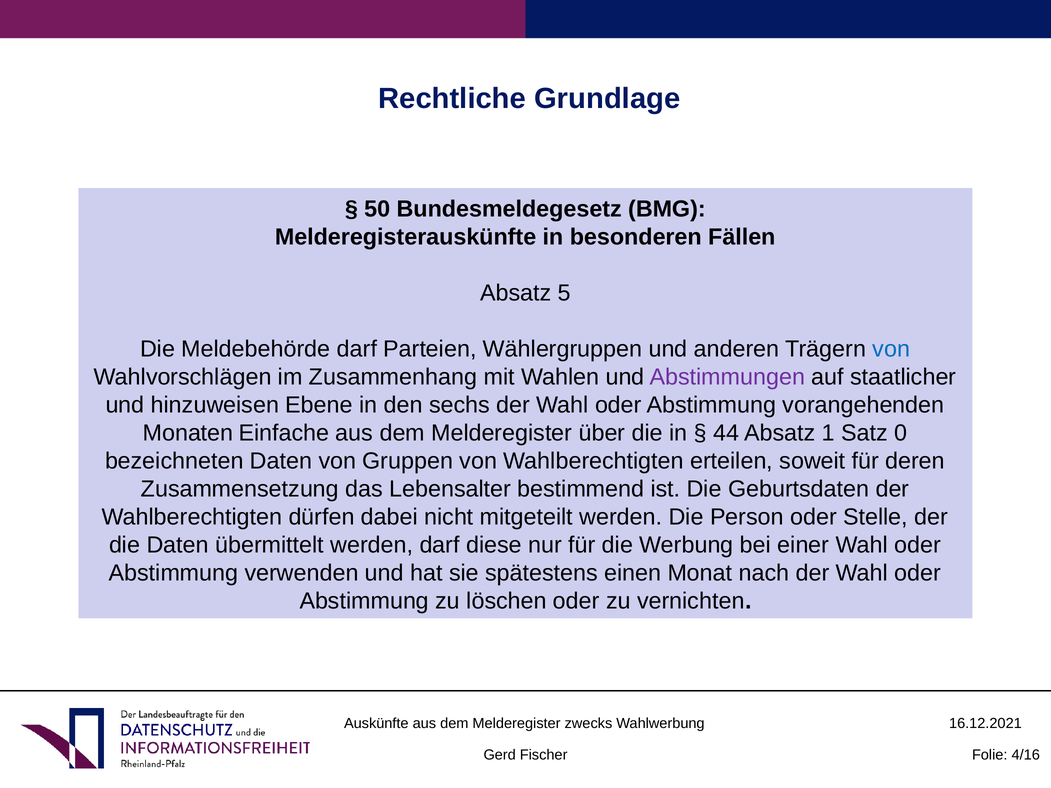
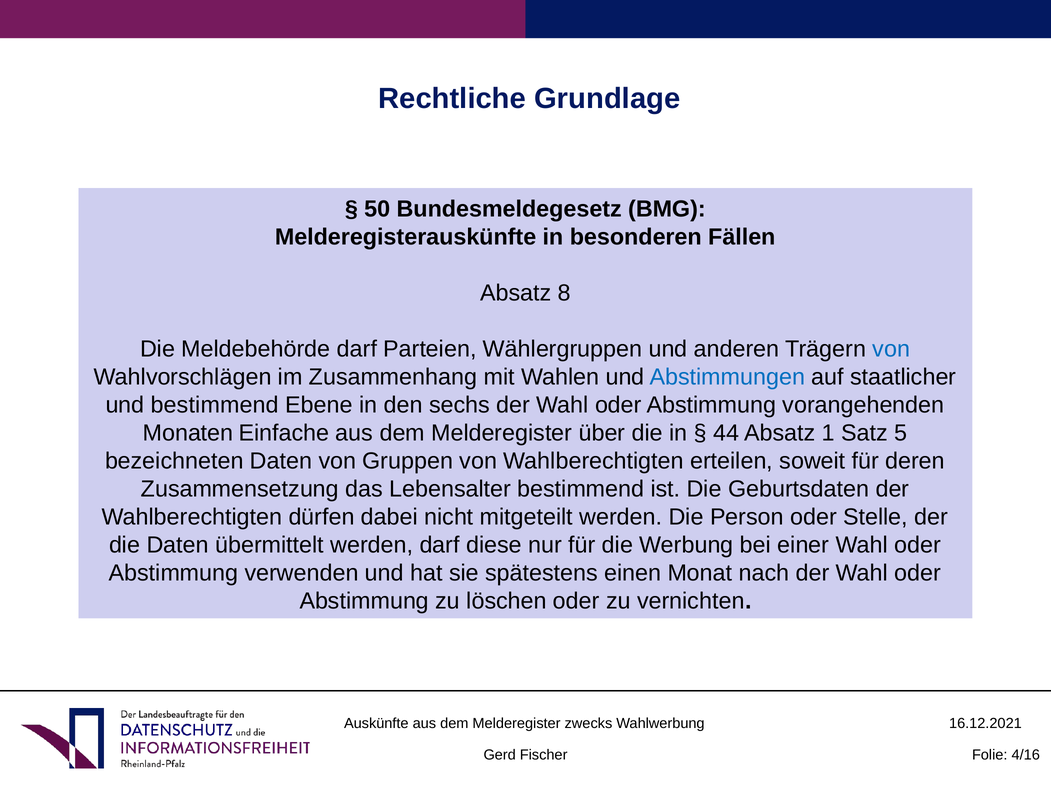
5: 5 -> 8 (564, 293)
Abstimmungen colour: purple -> blue (727, 377)
und hinzuweisen: hinzuweisen -> bestimmend (215, 405)
0: 0 -> 5 (901, 433)
